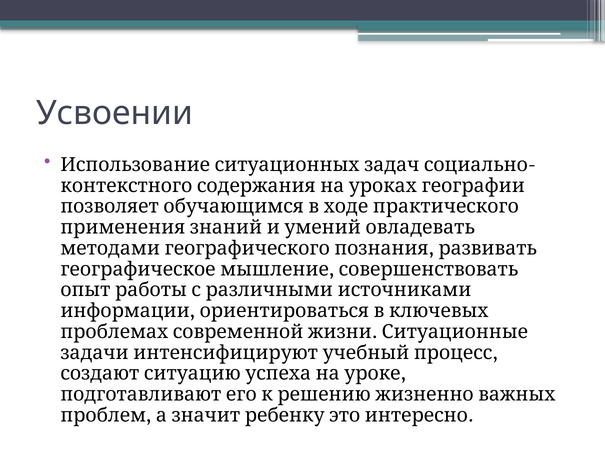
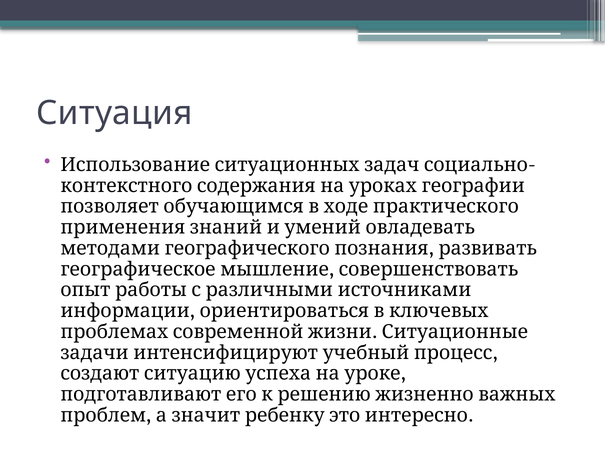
Усвоении: Усвоении -> Ситуация (114, 113)
